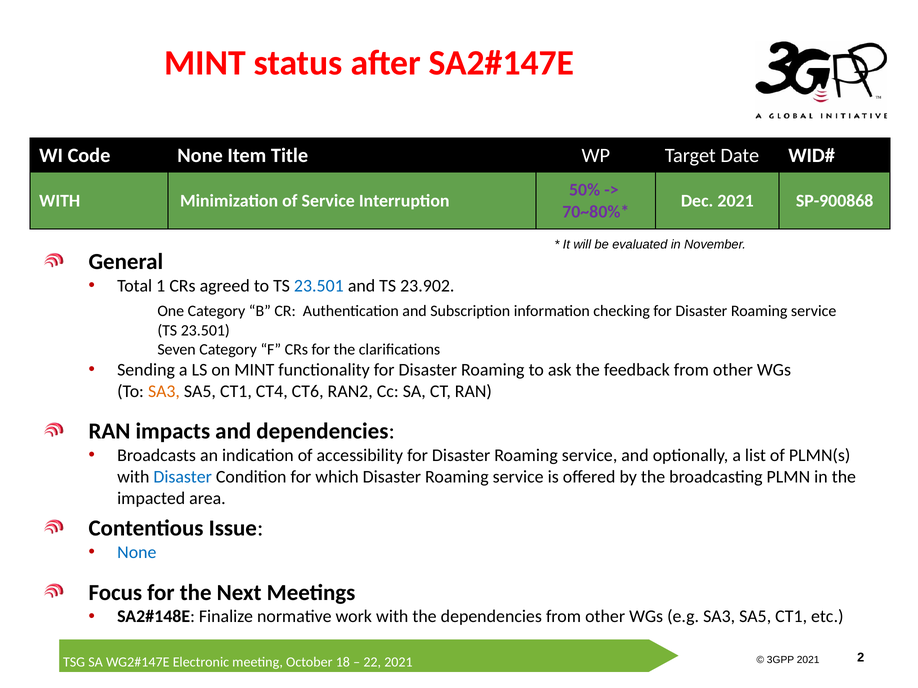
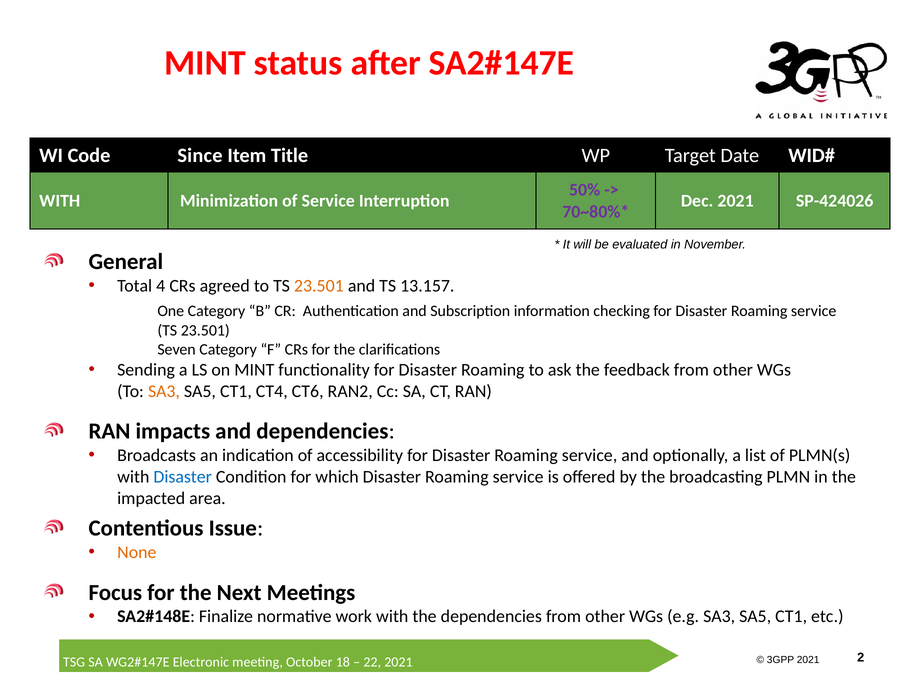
Code None: None -> Since (200, 155)
SP-900868: SP-900868 -> SP-424026 (835, 201)
1: 1 -> 4 (161, 286)
23.501 colour: blue -> orange (319, 286)
23.902: 23.902 -> 13.157 (427, 286)
None colour: blue -> orange (137, 553)
